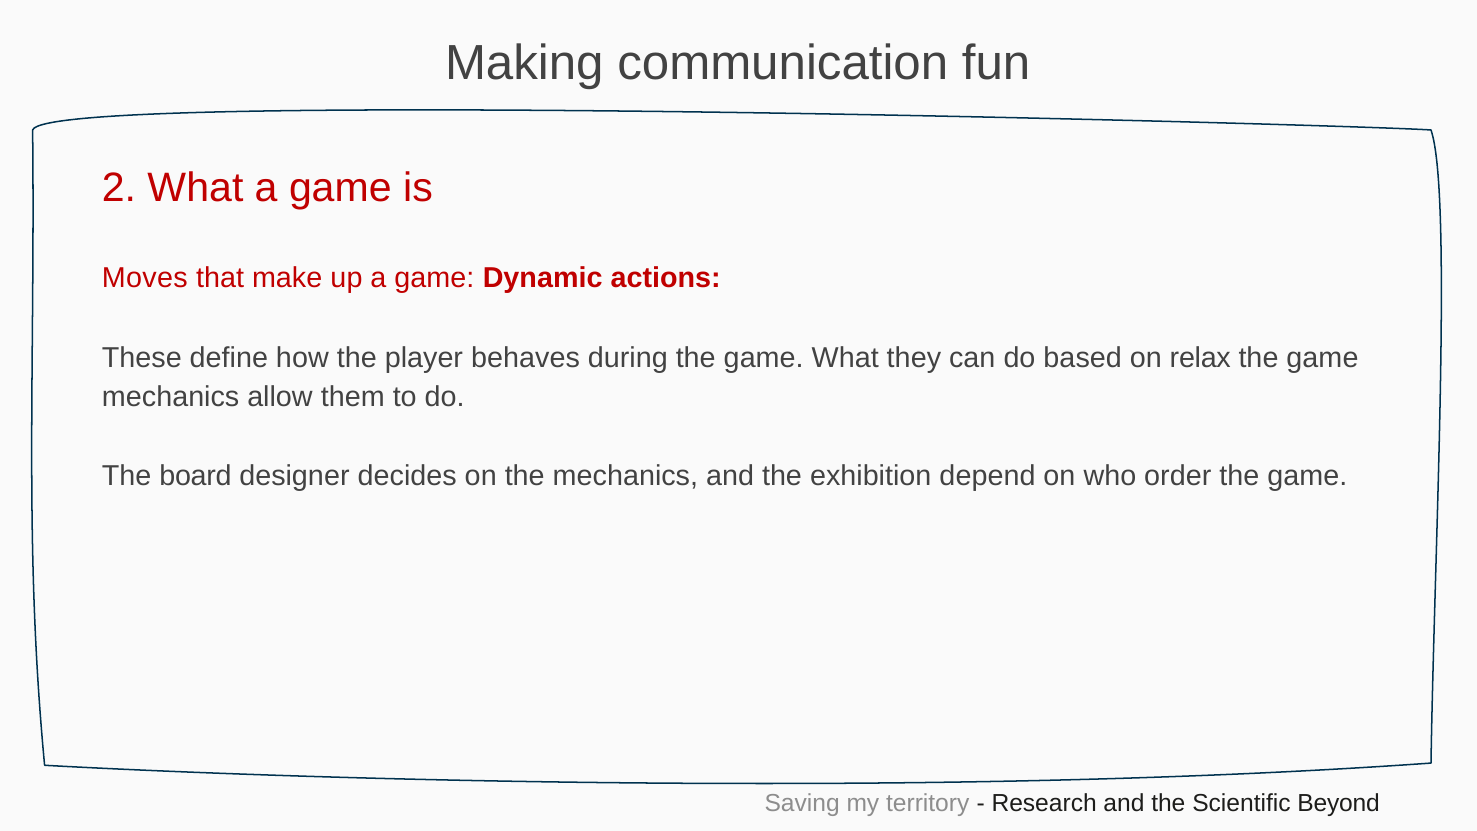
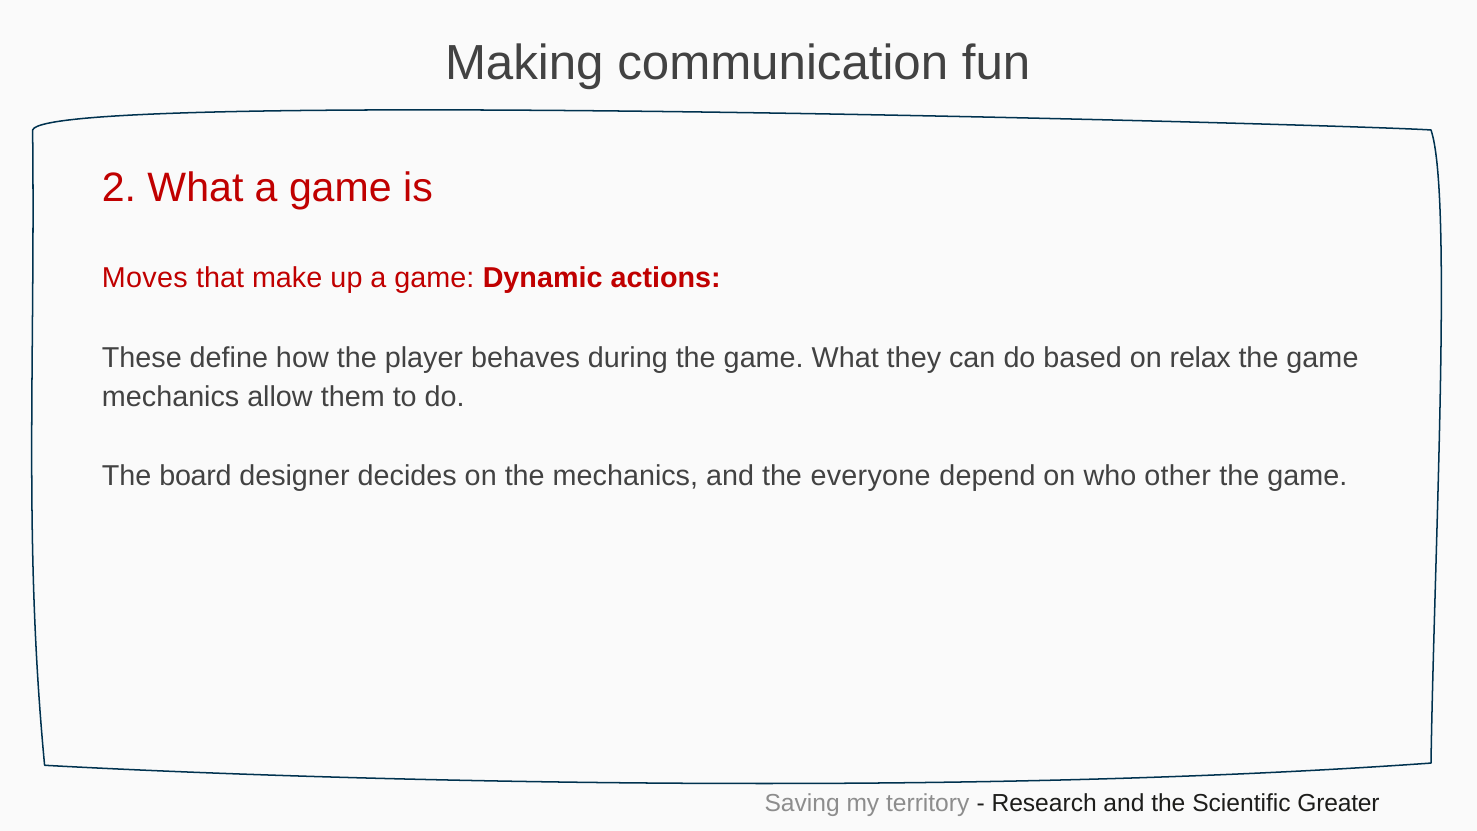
exhibition: exhibition -> everyone (871, 476)
order: order -> other (1178, 476)
Beyond: Beyond -> Greater (1339, 803)
